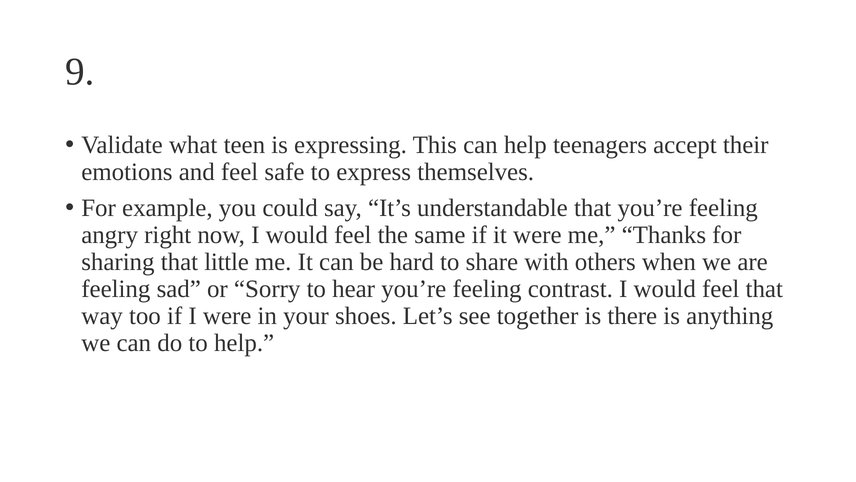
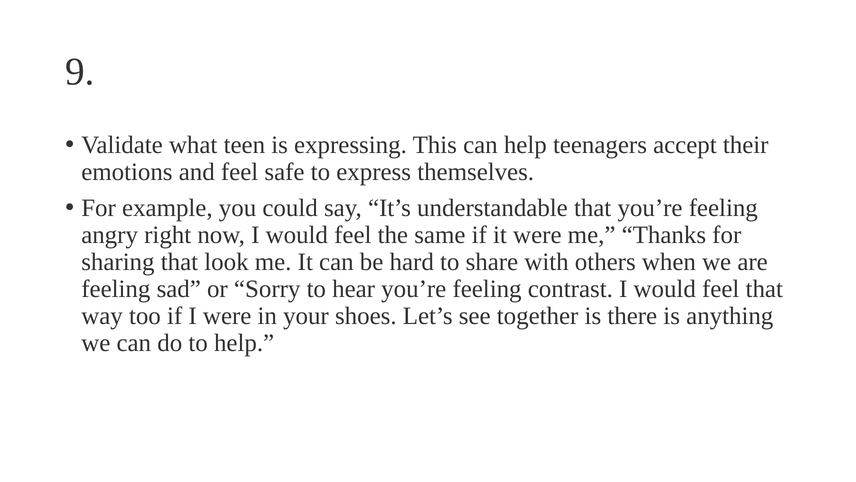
little: little -> look (226, 262)
